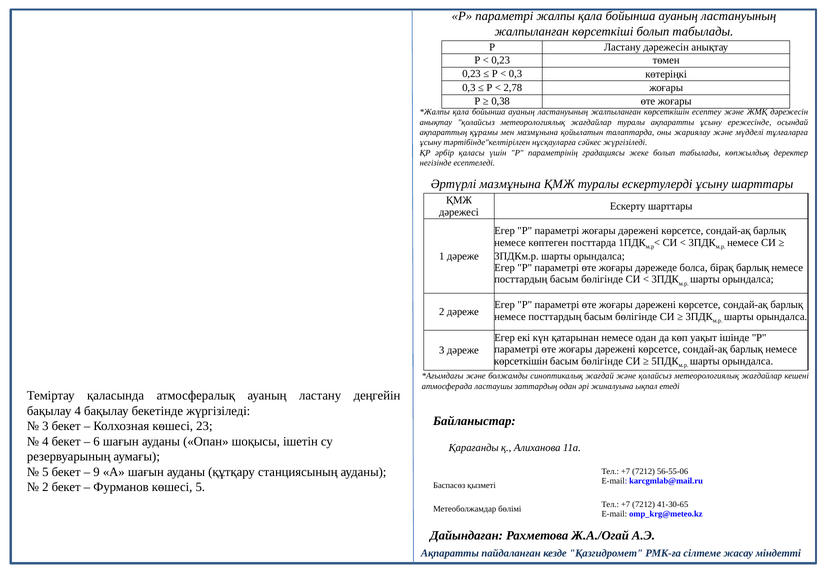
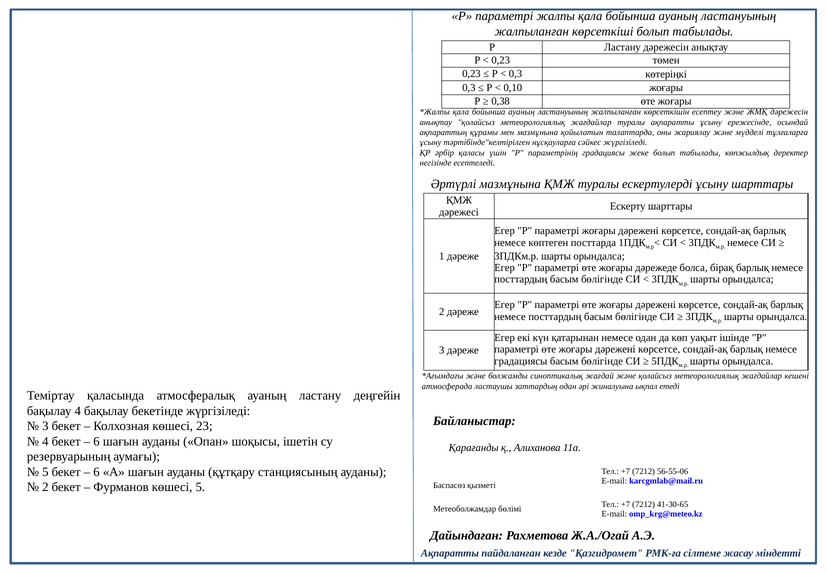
2,78: 2,78 -> 0,10 (513, 88)
көрсеткішін: көрсеткішін -> градациясы (521, 361)
9: 9 -> 6 (97, 472)
